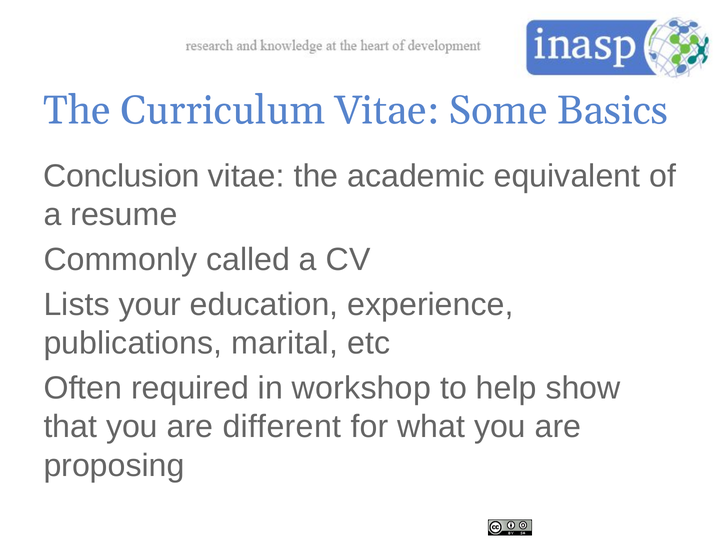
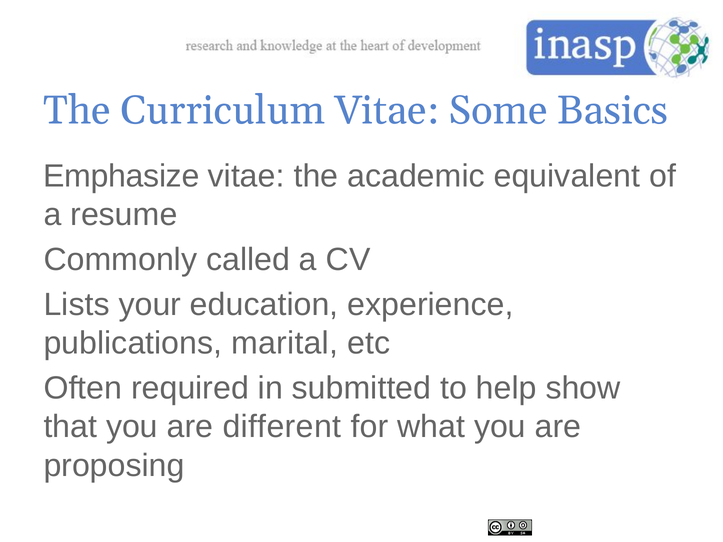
Conclusion: Conclusion -> Emphasize (121, 176)
workshop: workshop -> submitted (361, 388)
